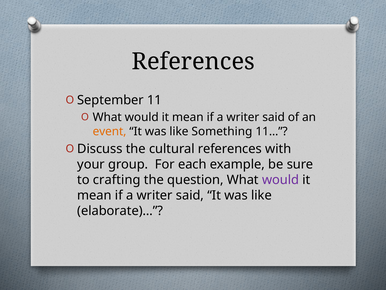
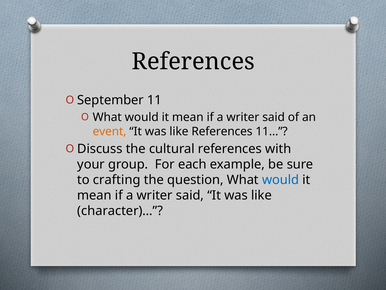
like Something: Something -> References (222, 131)
would colour: purple -> blue (281, 180)
elaborate)…: elaborate)… -> character)… (120, 210)
